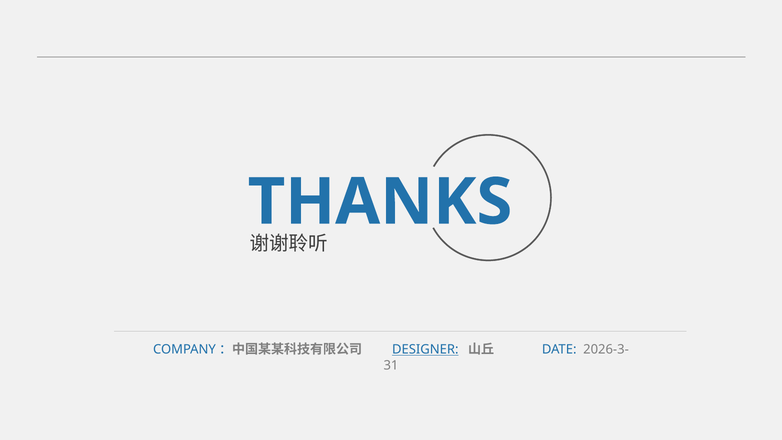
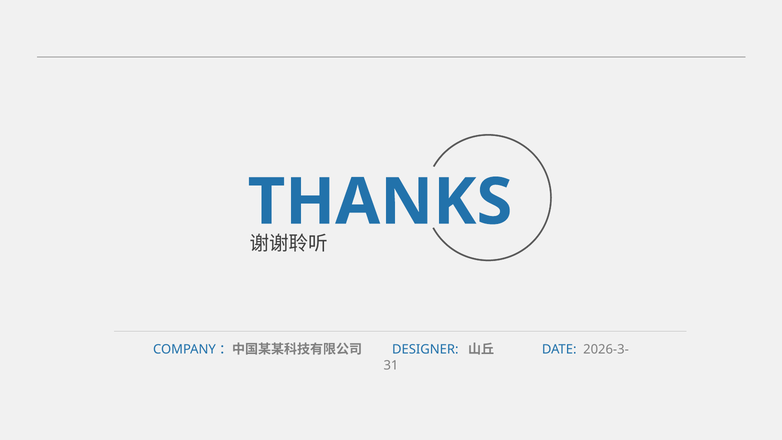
DESIGNER underline: present -> none (425, 350)
